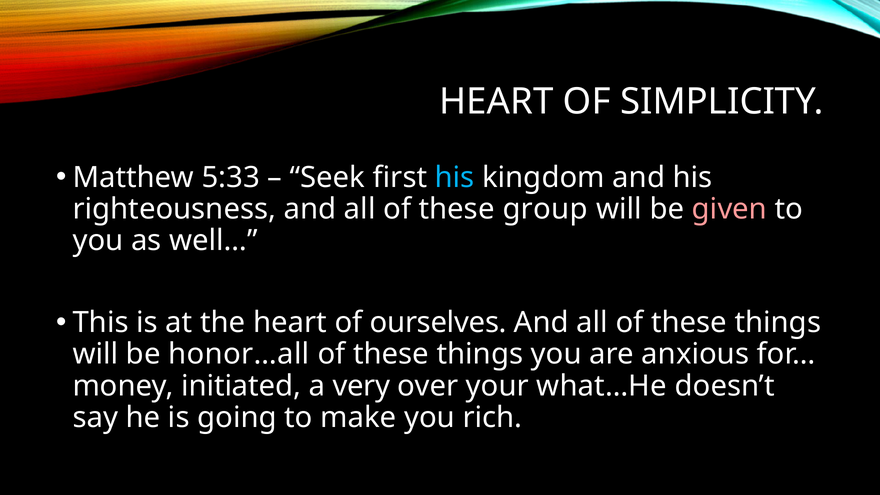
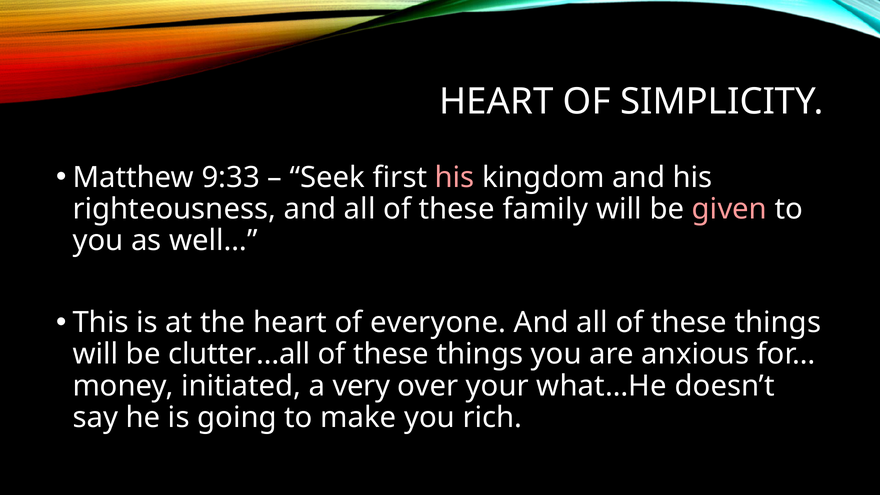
5:33: 5:33 -> 9:33 (231, 177)
his colour: light blue -> pink (455, 177)
group: group -> family (545, 209)
ourselves: ourselves -> everyone (438, 323)
honor…all: honor…all -> clutter…all (239, 354)
